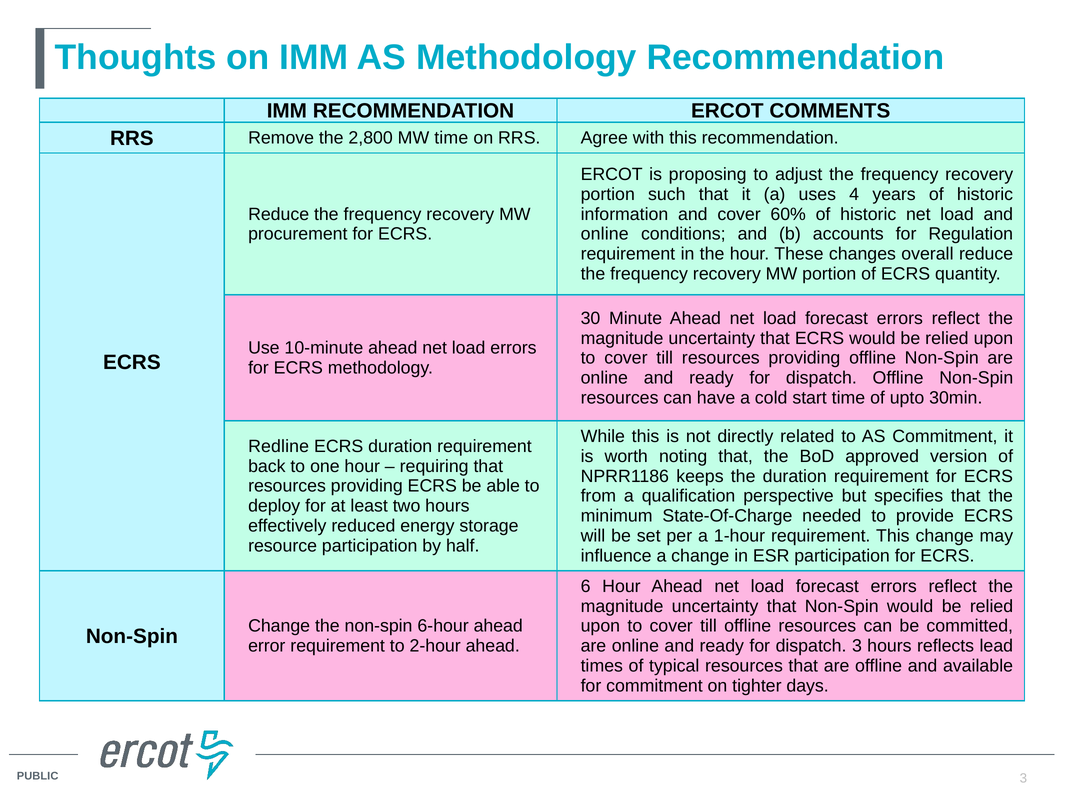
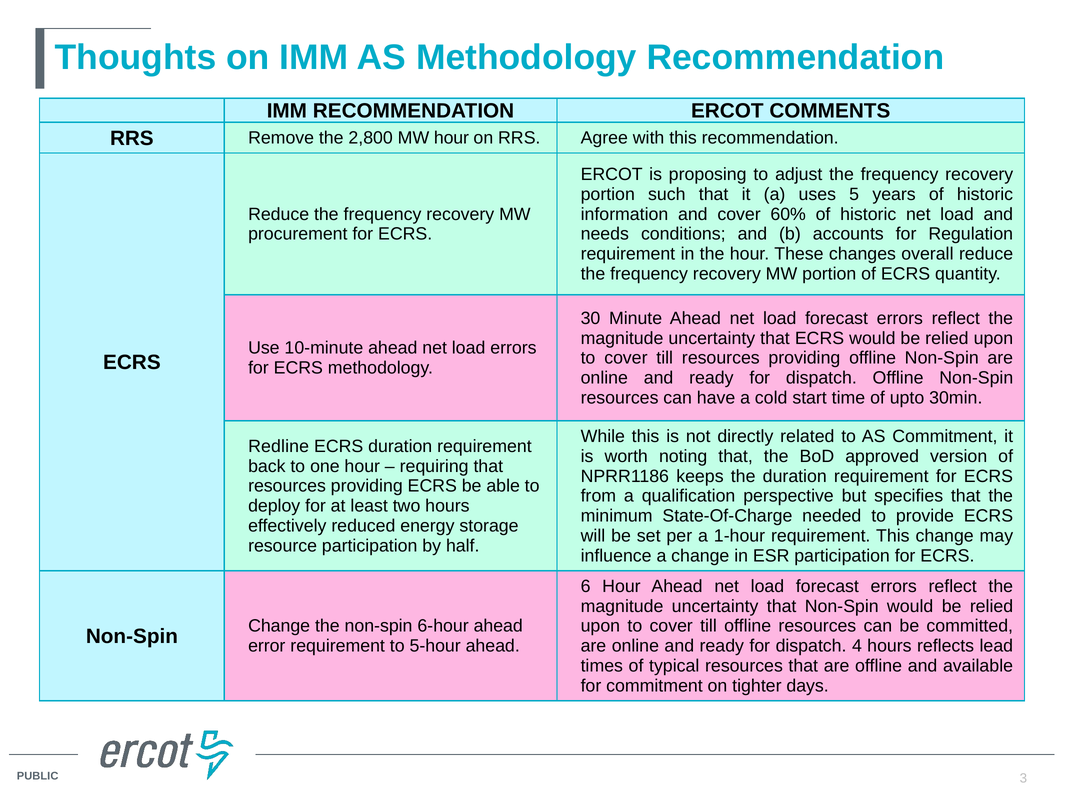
MW time: time -> hour (451, 138)
4: 4 -> 5 (854, 194)
online: online -> needs (605, 234)
2-hour: 2-hour -> 5-hour (435, 646)
dispatch 3: 3 -> 4 (857, 646)
